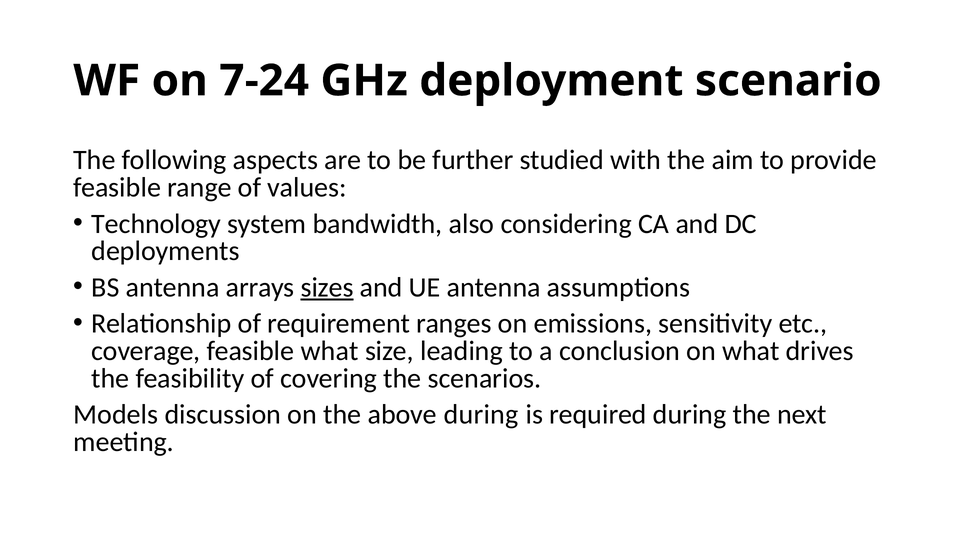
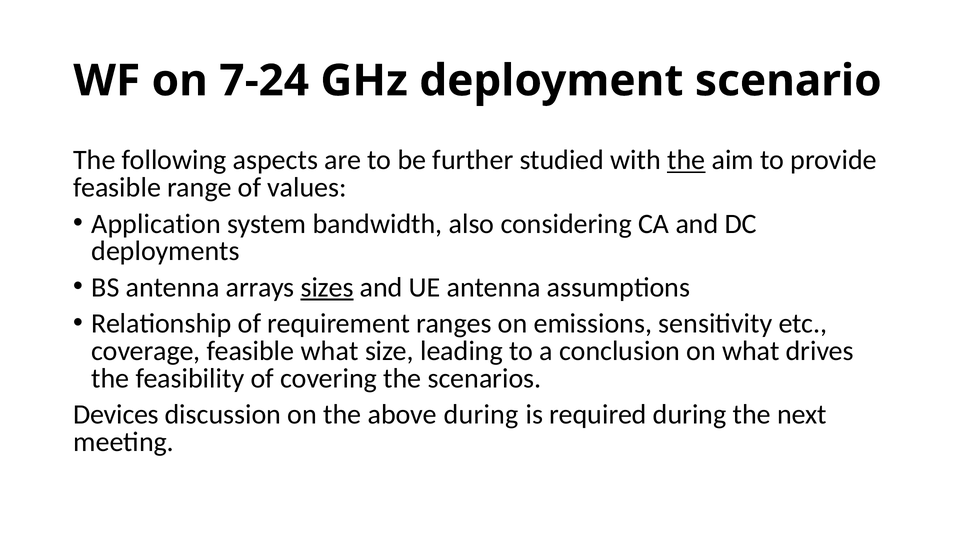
the underline: none -> present (686, 160)
Technology: Technology -> Application (156, 224)
Models: Models -> Devices (116, 415)
